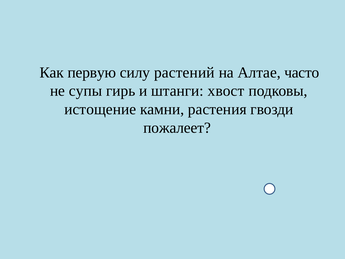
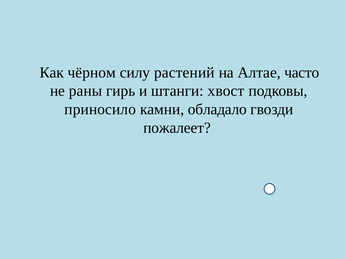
первую: первую -> чёрном (92, 72)
супы: супы -> раны (86, 91)
истощение: истощение -> приносило (100, 109)
растения: растения -> обладало (217, 109)
